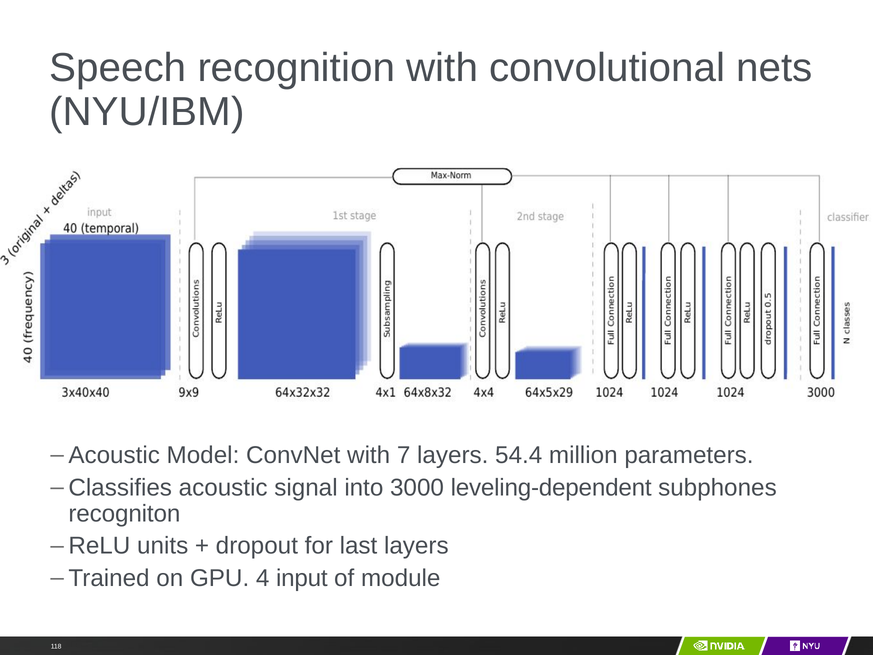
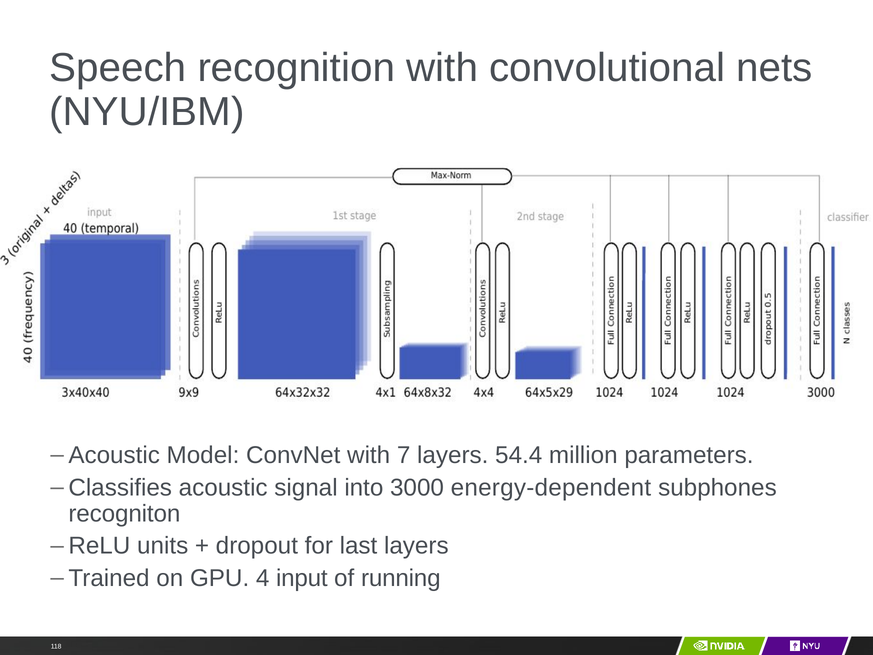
leveling-dependent: leveling-dependent -> energy-dependent (551, 487)
module: module -> running (401, 578)
